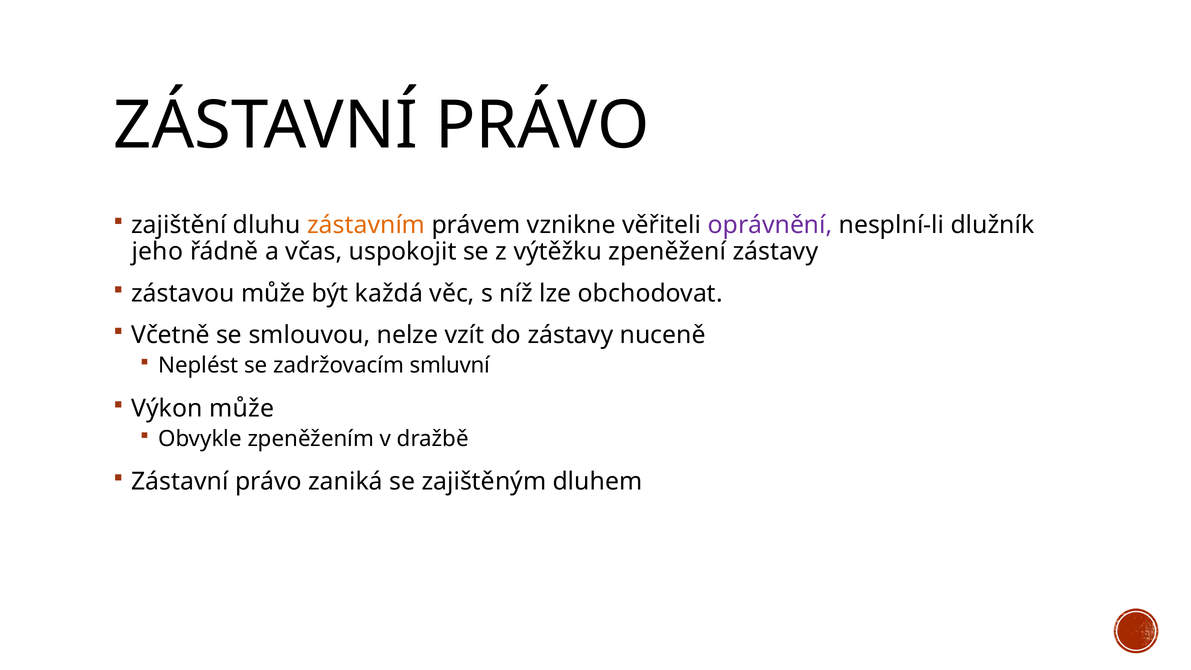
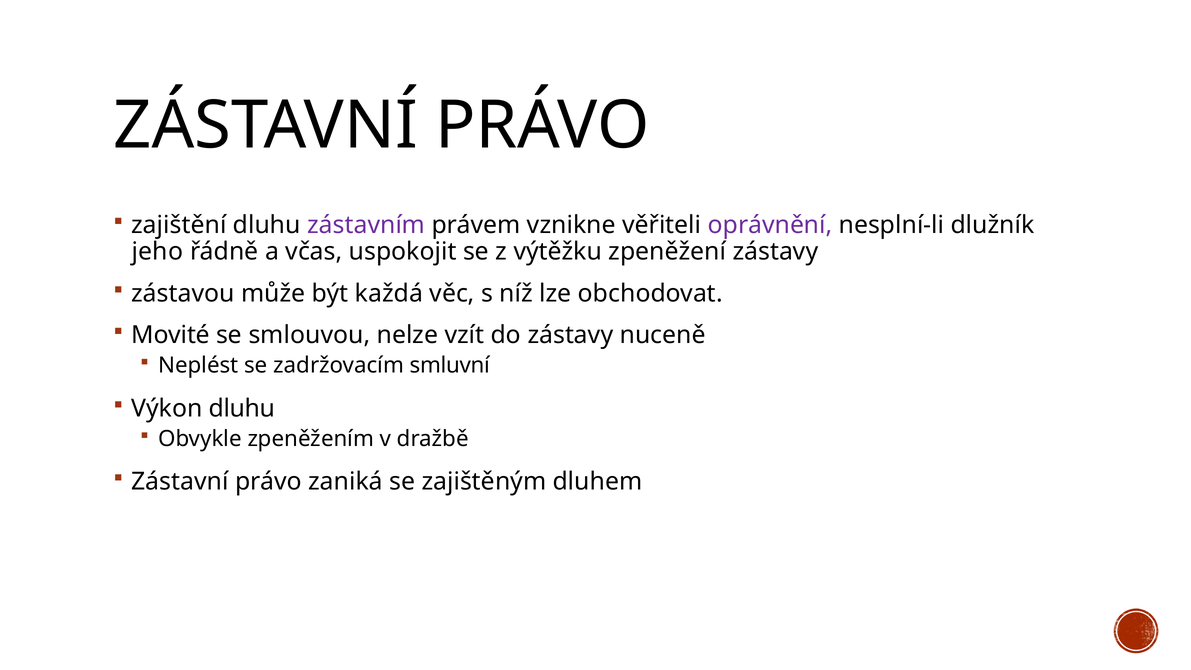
zástavním colour: orange -> purple (366, 225)
Včetně: Včetně -> Movité (171, 335)
Výkon může: může -> dluhu (242, 408)
